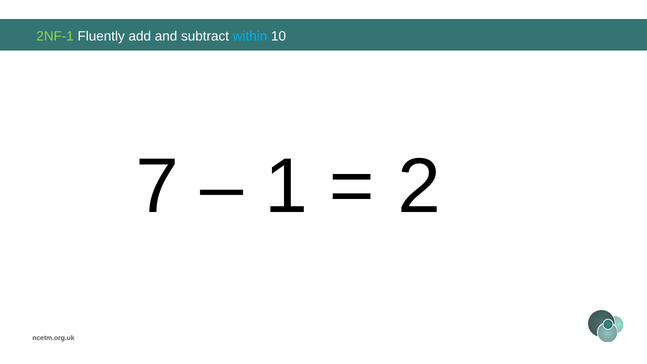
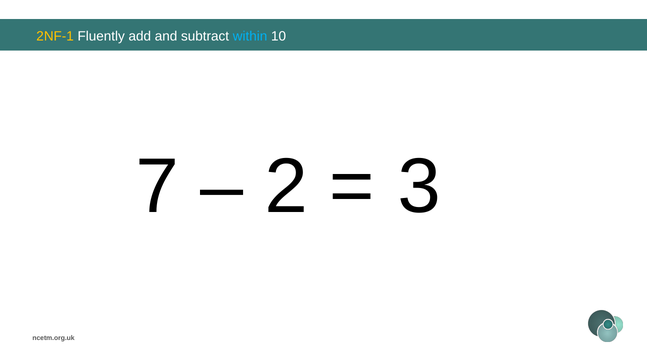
2NF-1 colour: light green -> yellow (55, 36)
1: 1 -> 2 (286, 187)
2: 2 -> 3 (419, 187)
